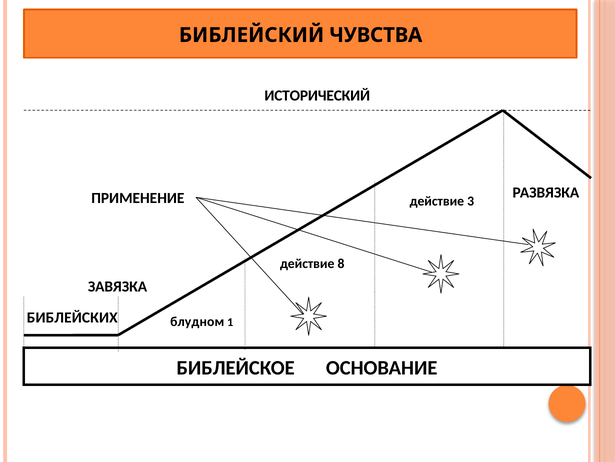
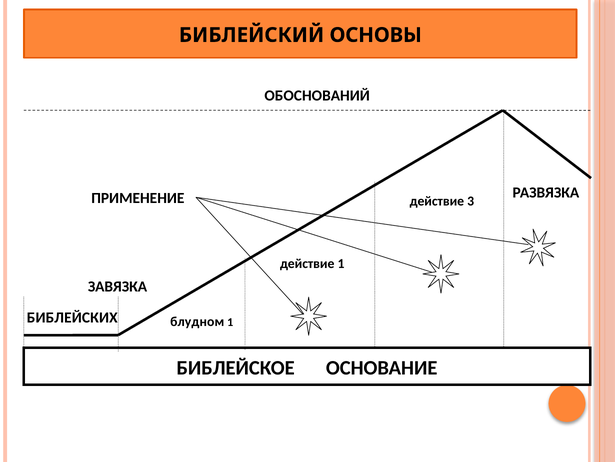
ЧУВСТВА: ЧУВСТВА -> ОСНОВЫ (376, 35)
ИСТОРИЧЕСКИЙ: ИСТОРИЧЕСКИЙ -> ОБОСНОВАНИЙ (317, 96)
действие 8: 8 -> 1 (341, 263)
